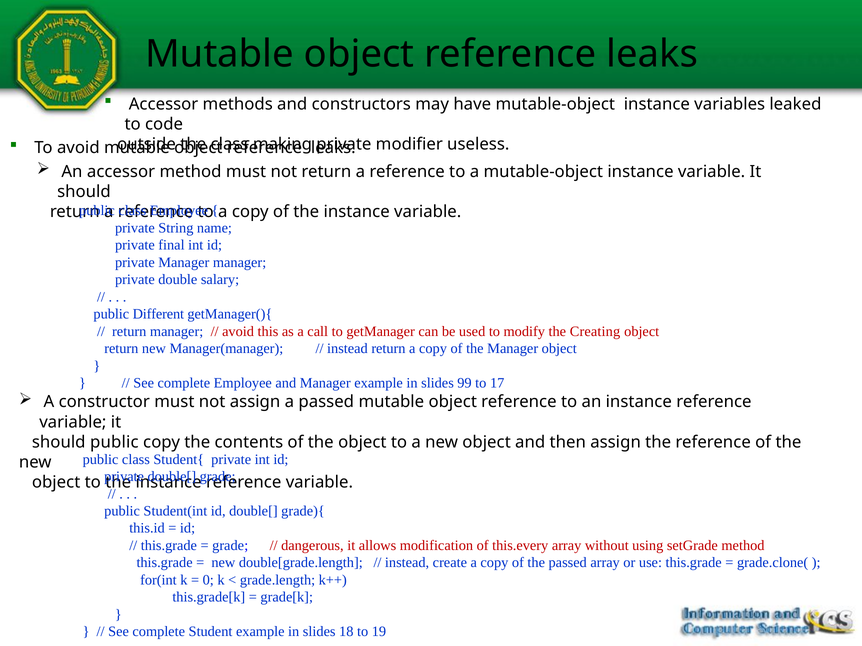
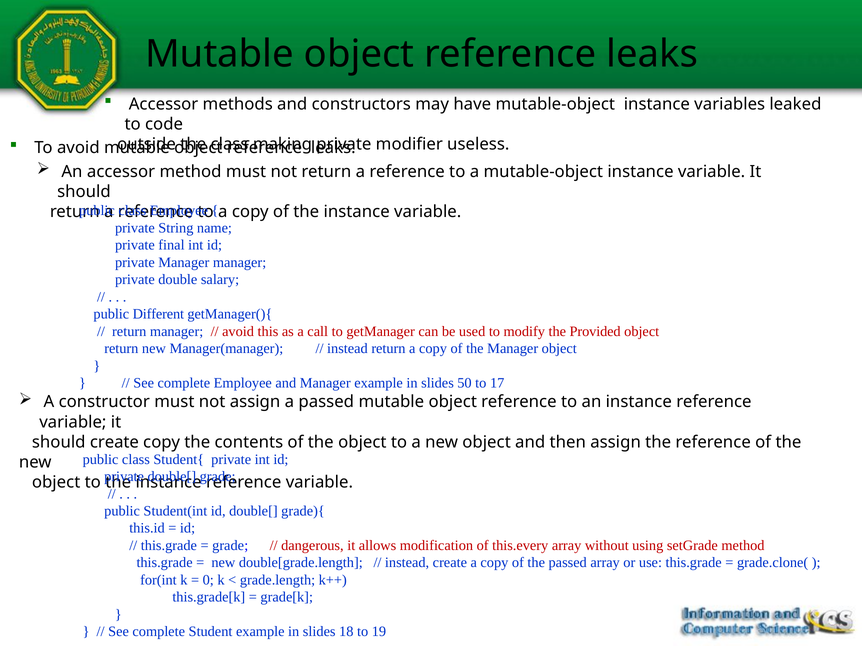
Creating: Creating -> Provided (595, 332)
99: 99 -> 50 (464, 383)
should public: public -> create (114, 442)
